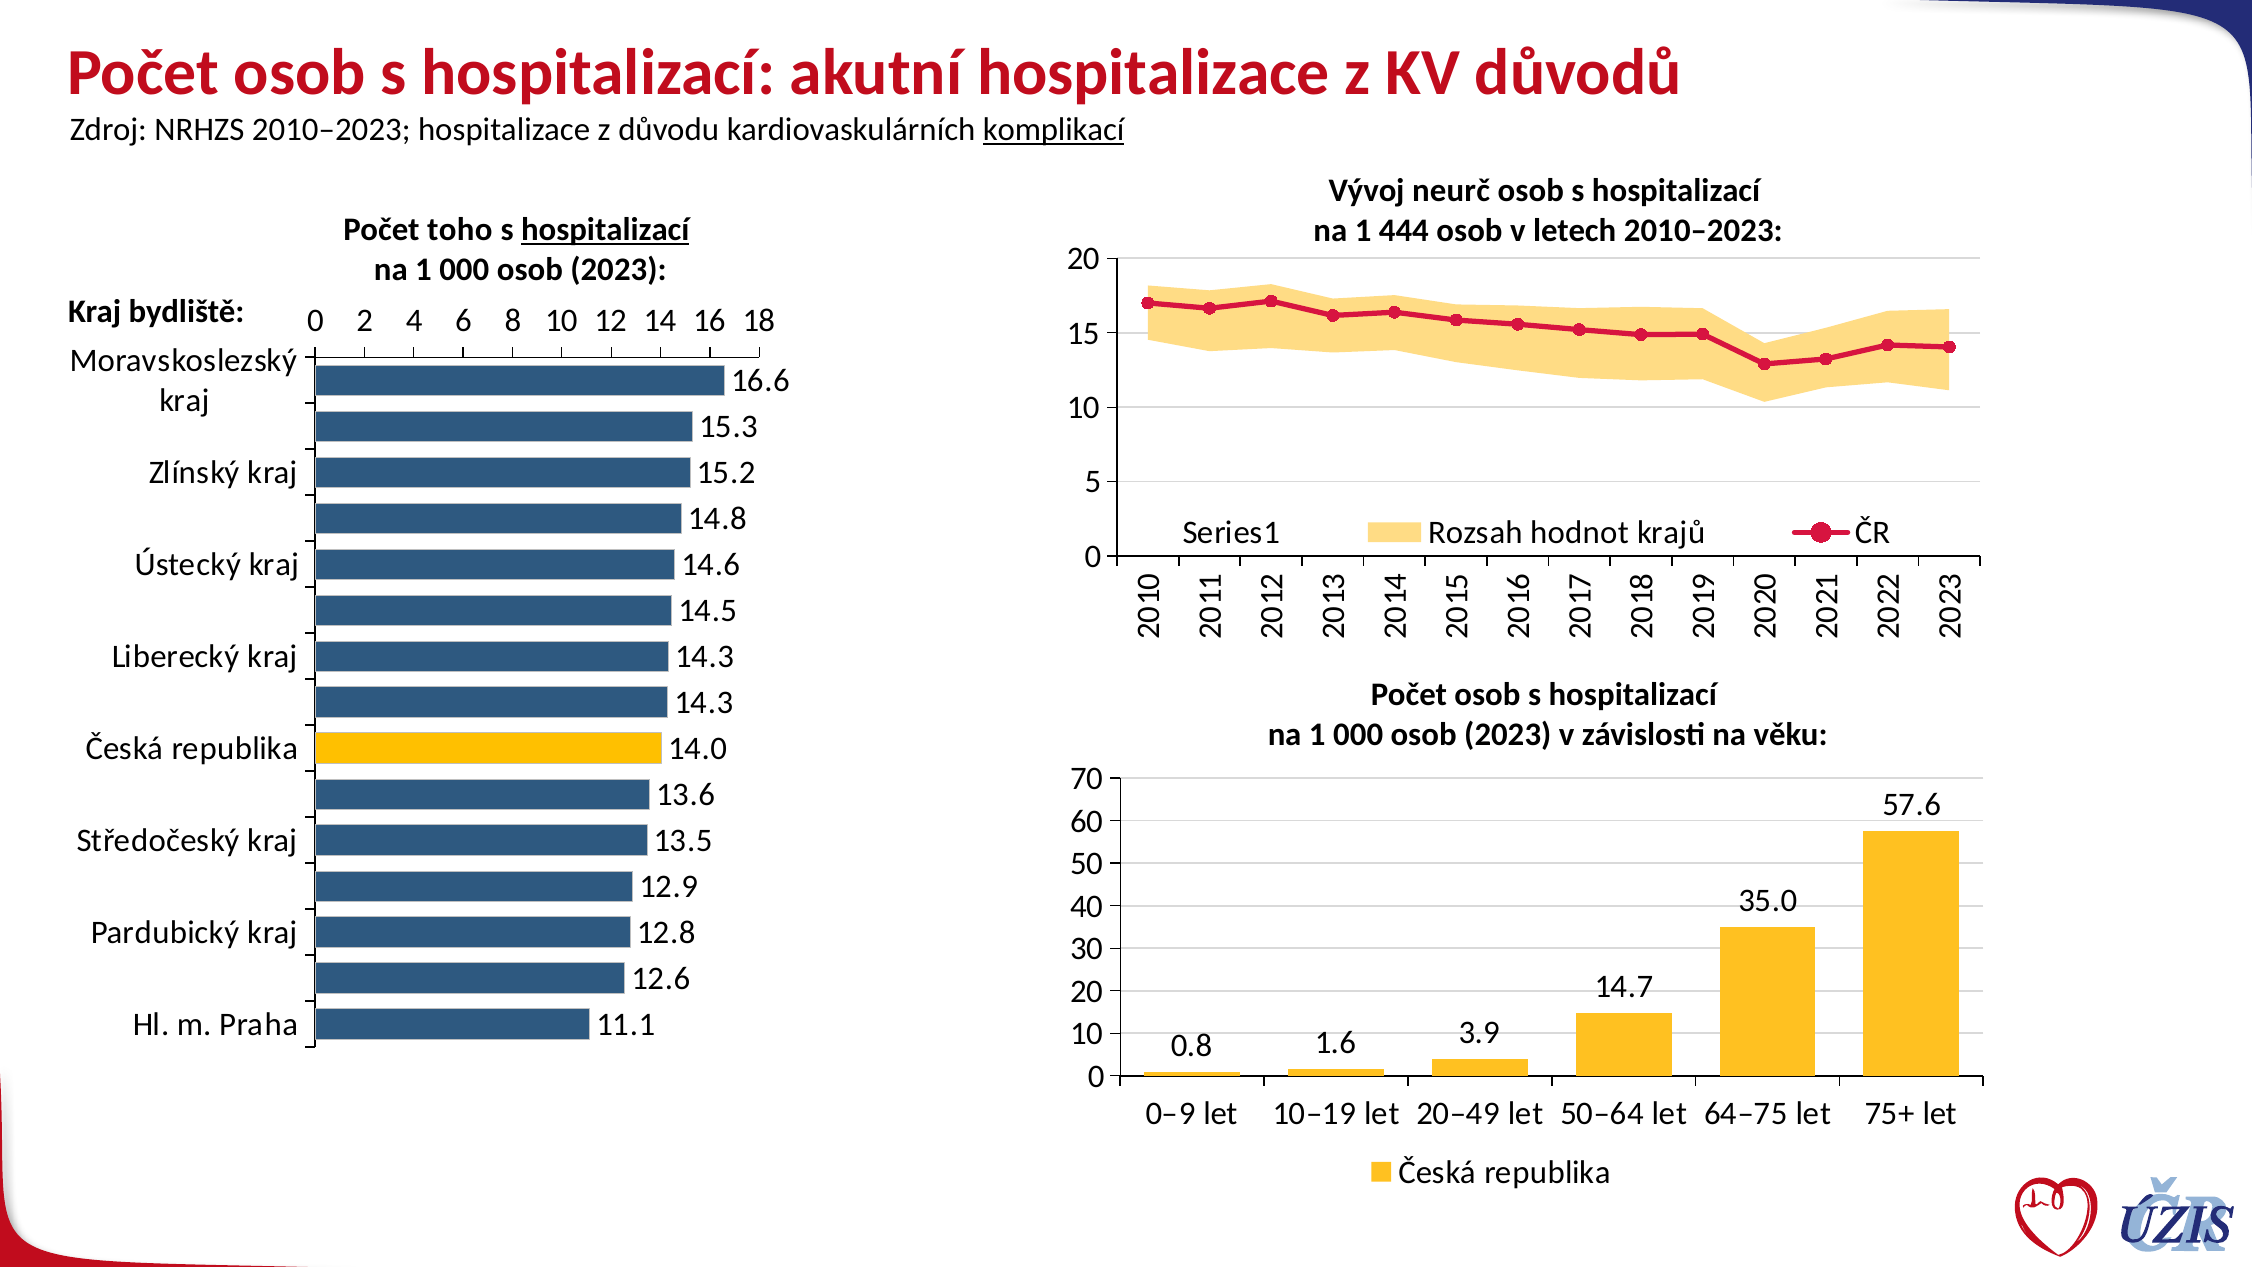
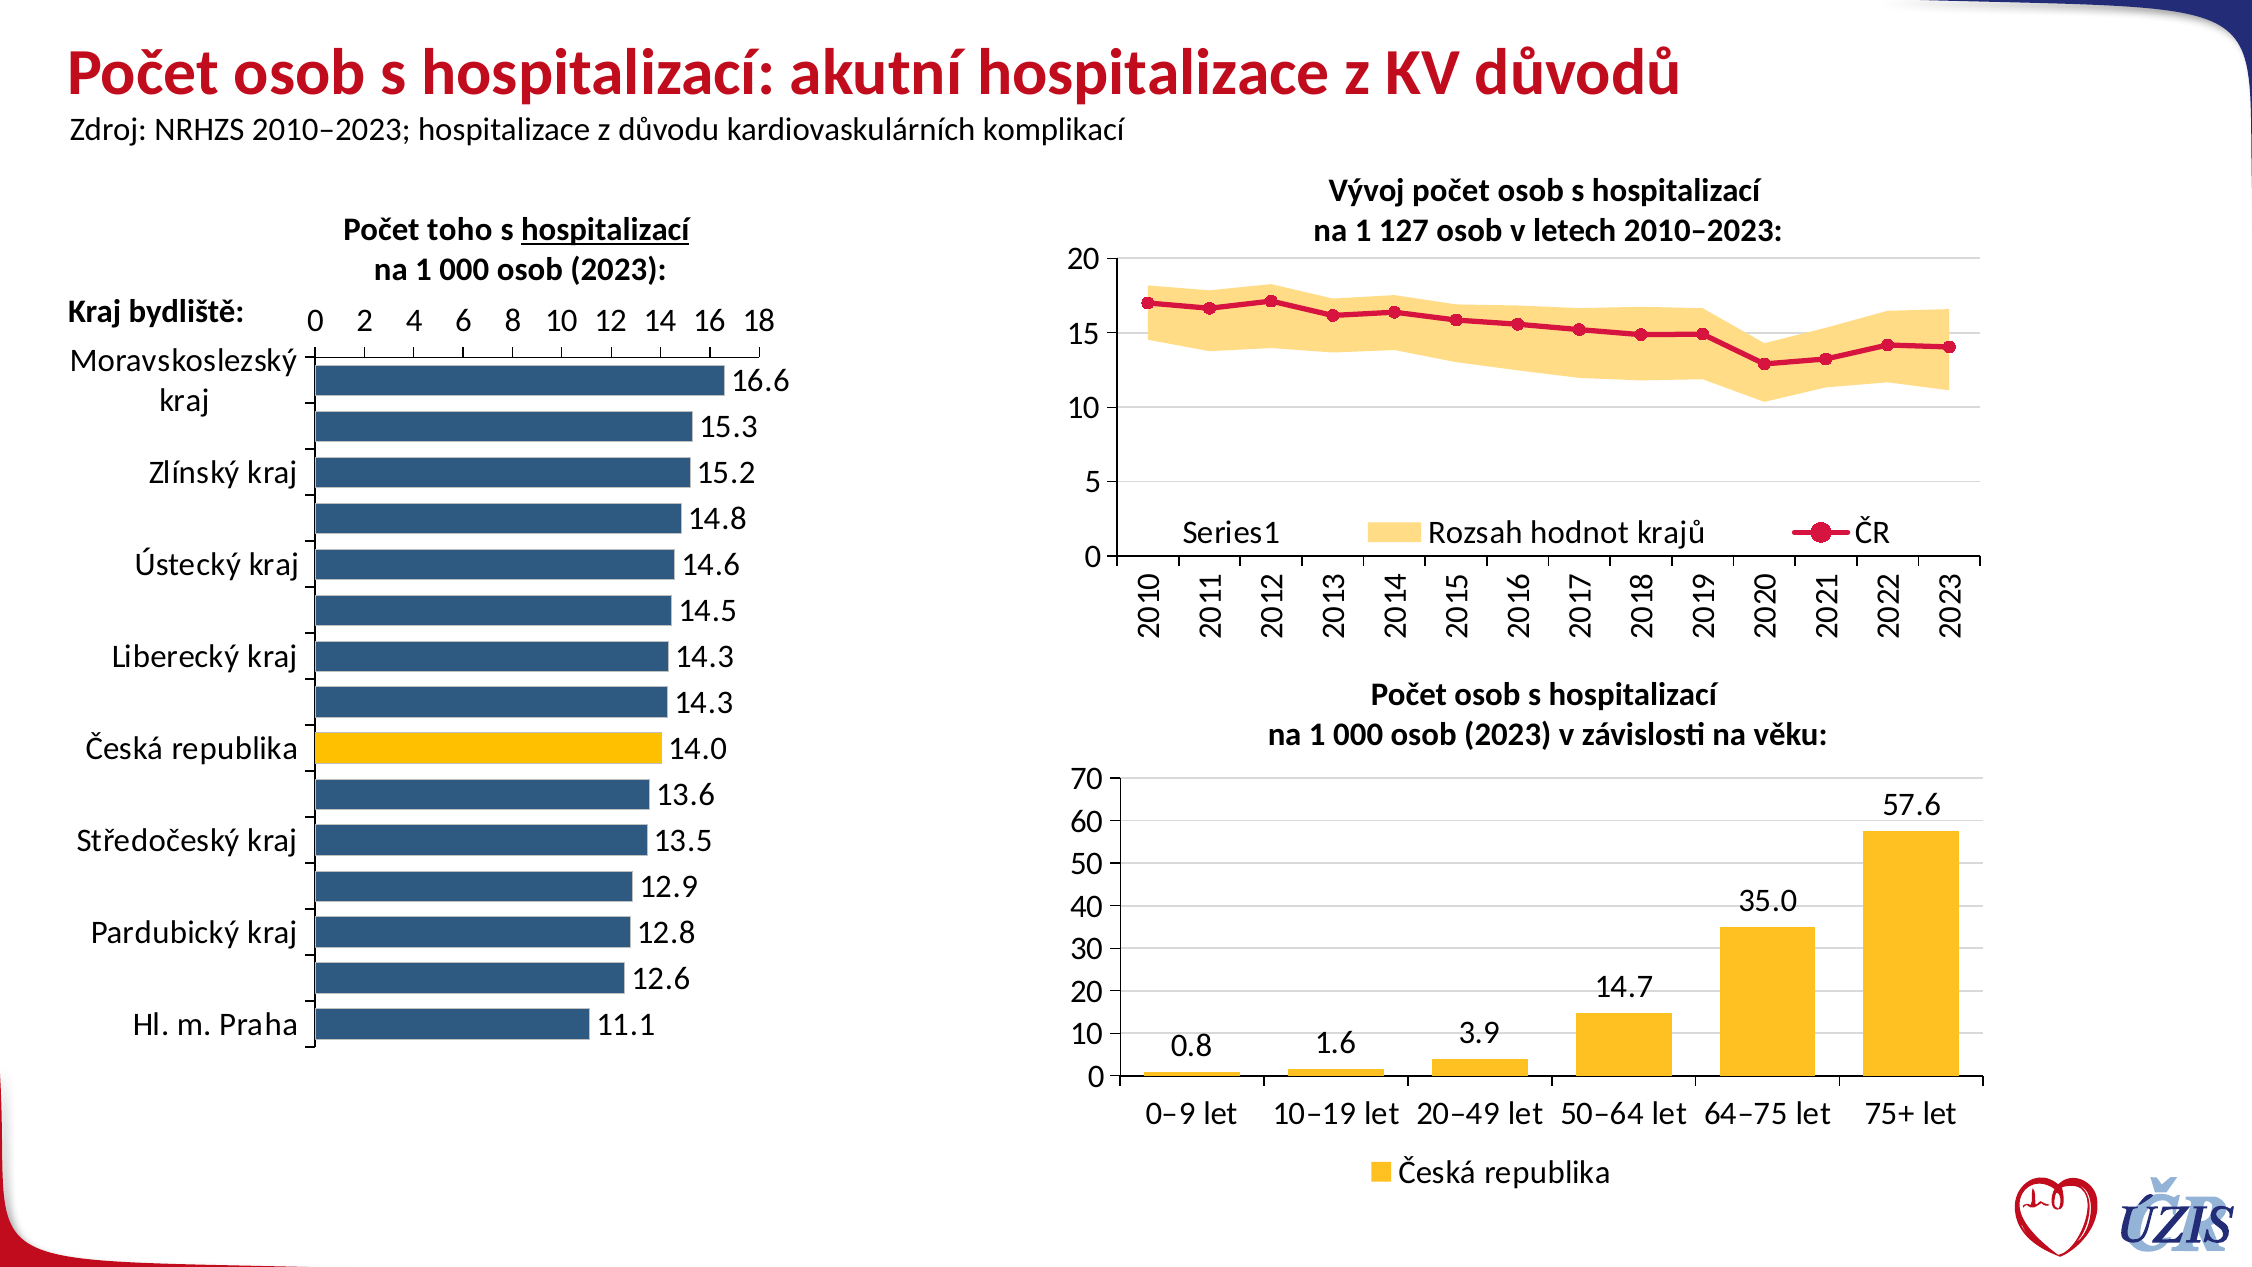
komplikací underline: present -> none (1054, 130)
Vývoj neurč: neurč -> počet (1451, 191)
444: 444 -> 127 (1404, 230)
